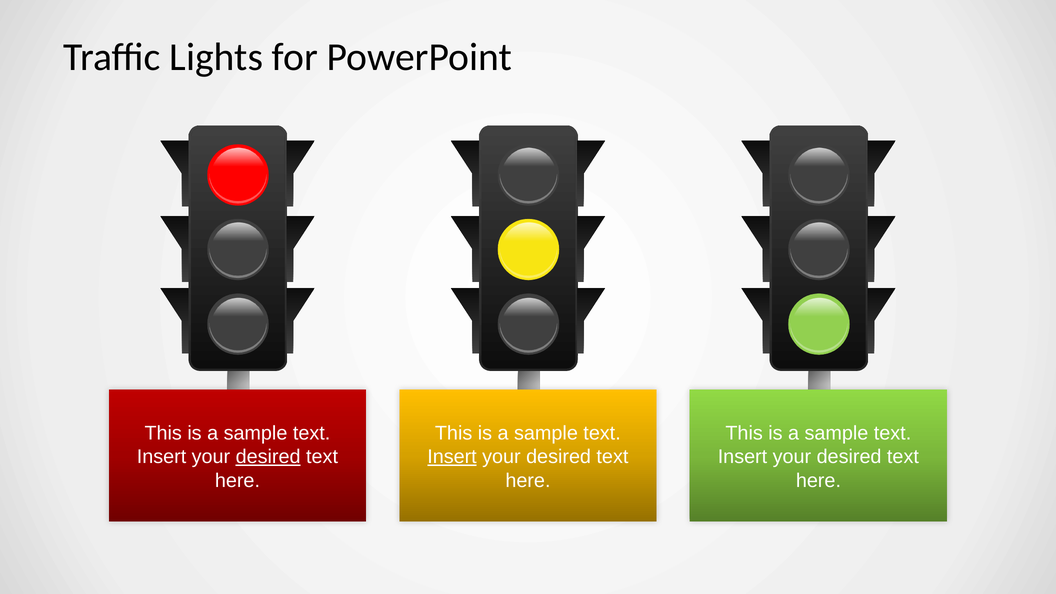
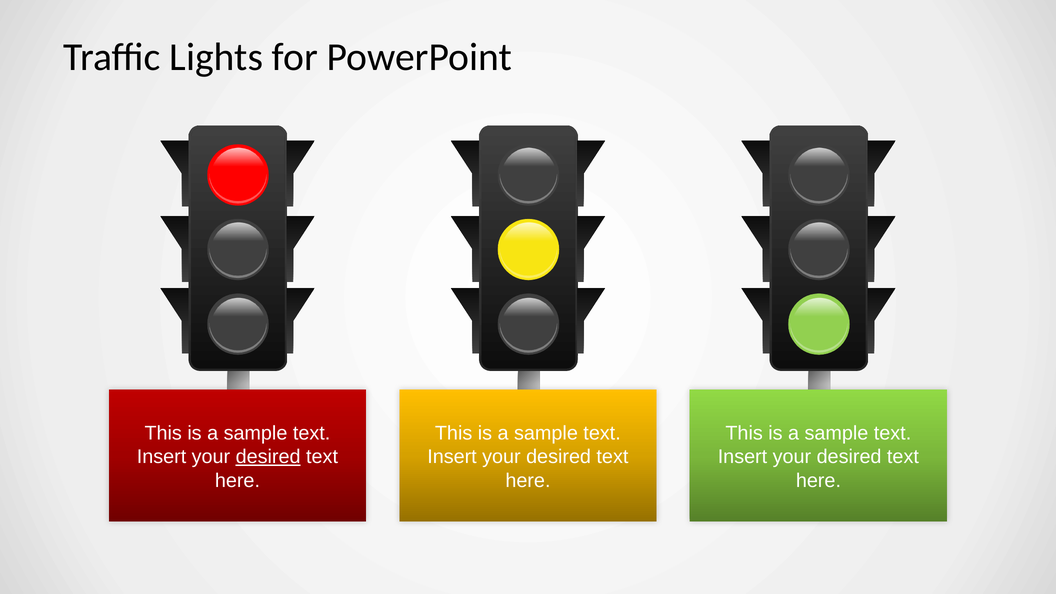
Insert underline: present -> none (452, 457)
